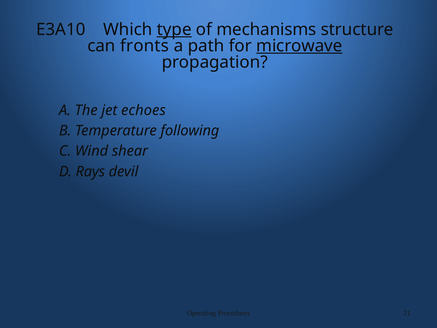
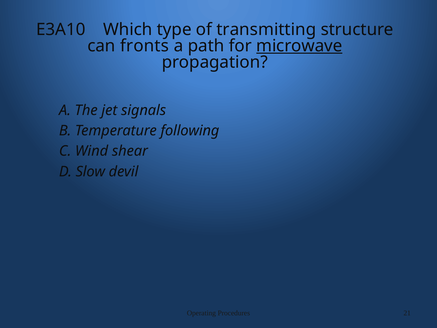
type underline: present -> none (174, 30)
mechanisms: mechanisms -> transmitting (266, 30)
echoes: echoes -> signals (144, 110)
Rays: Rays -> Slow (90, 171)
